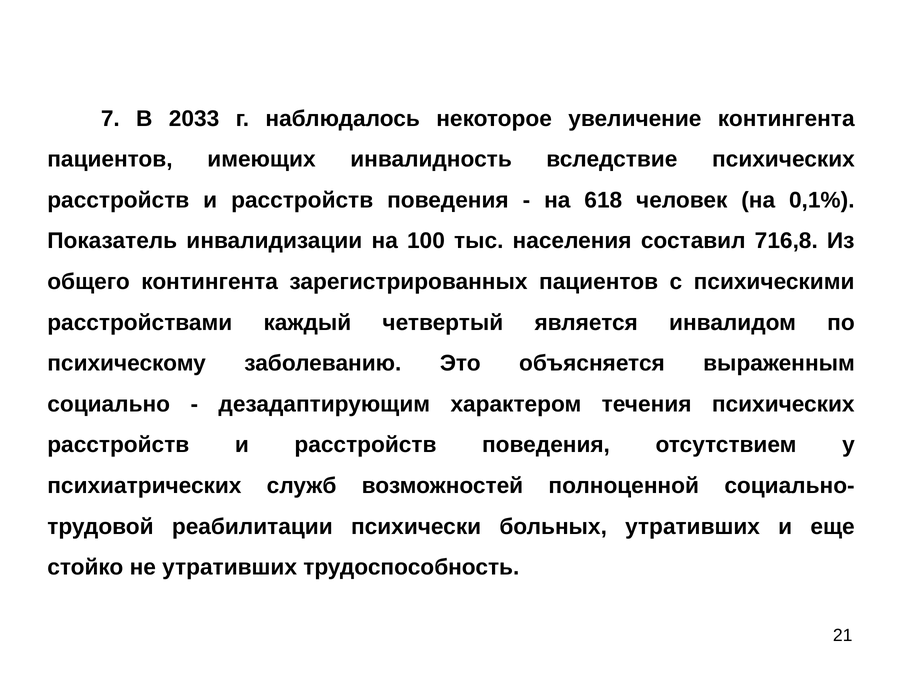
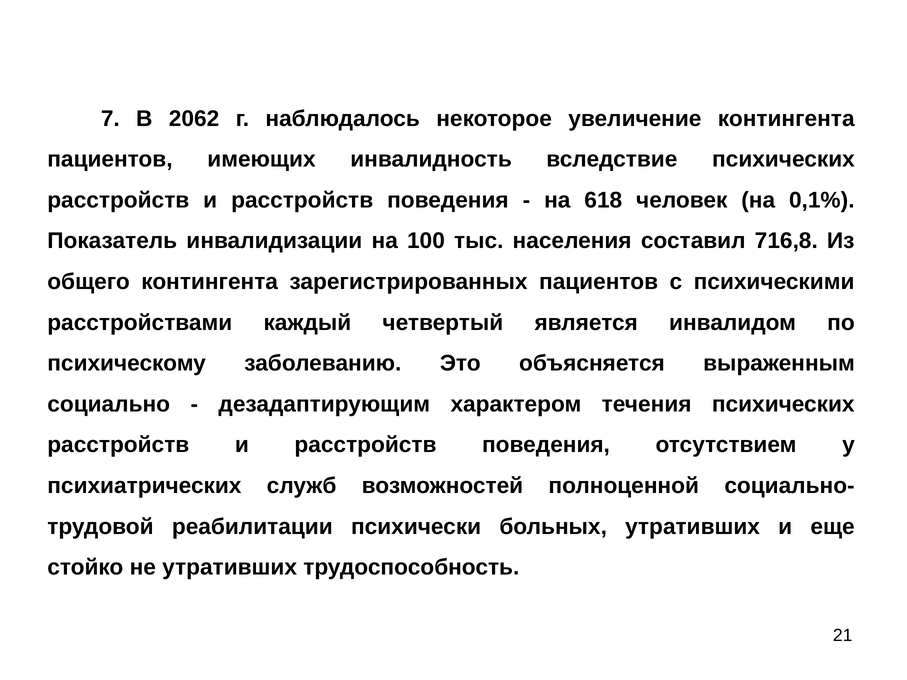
2033: 2033 -> 2062 (194, 119)
